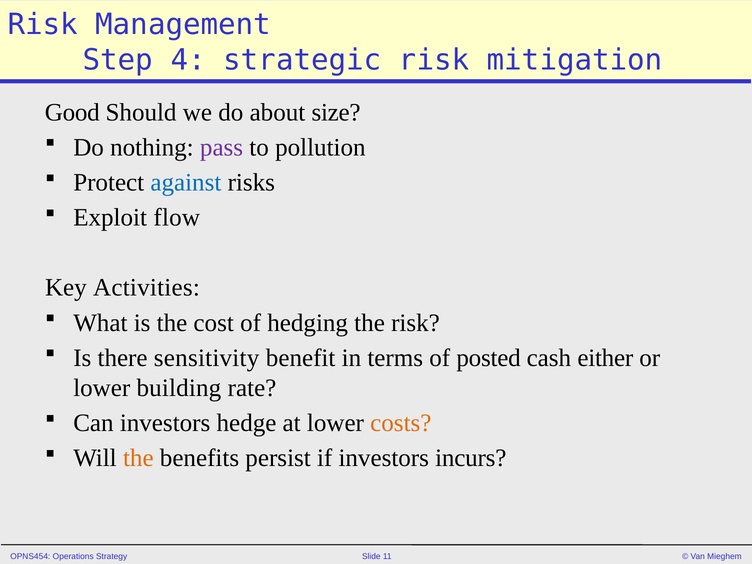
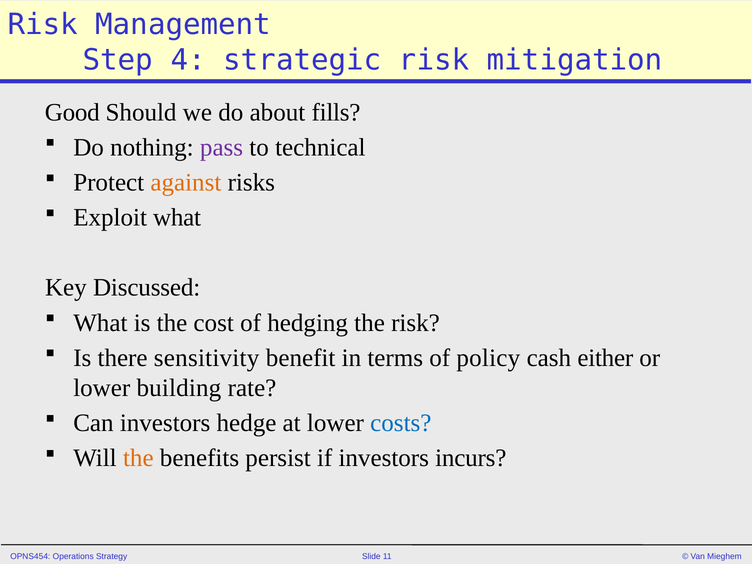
size: size -> fills (336, 112)
pollution: pollution -> technical (320, 147)
against colour: blue -> orange (186, 182)
Exploit flow: flow -> what (177, 218)
Activities: Activities -> Discussed (147, 288)
posted: posted -> policy (488, 358)
costs colour: orange -> blue (401, 423)
